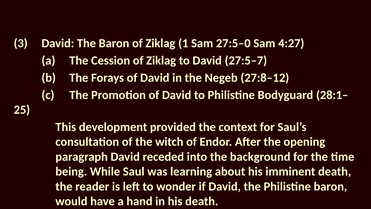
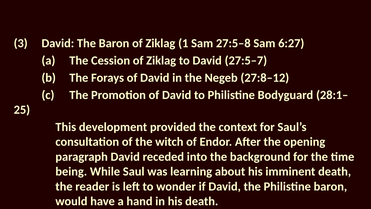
27:5–0: 27:5–0 -> 27:5–8 (233, 43)
4:27: 4:27 -> 6:27 (291, 43)
